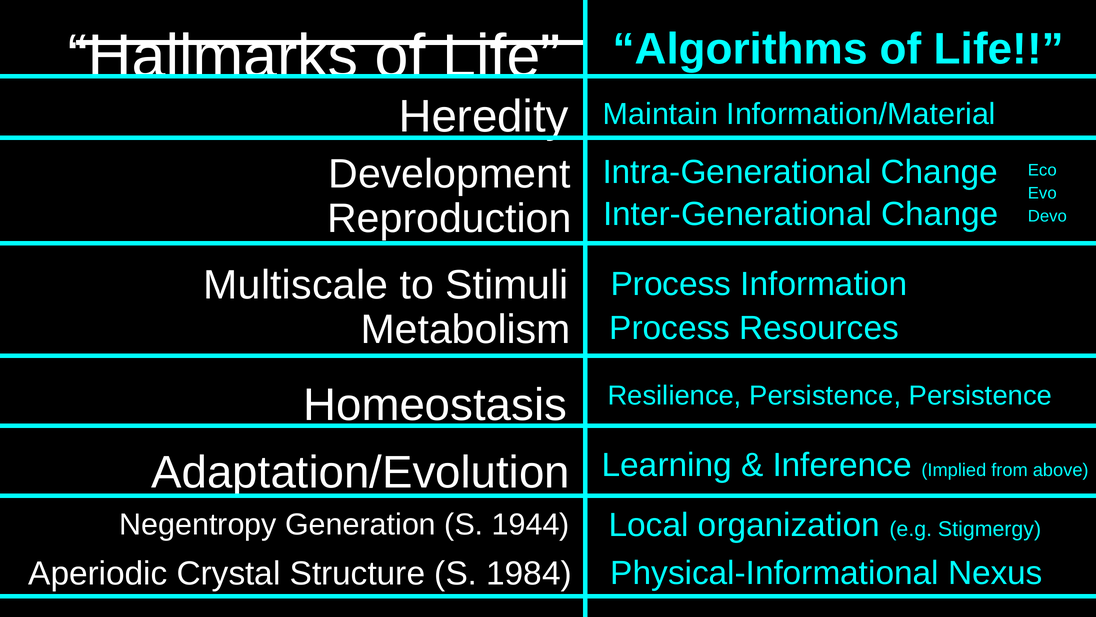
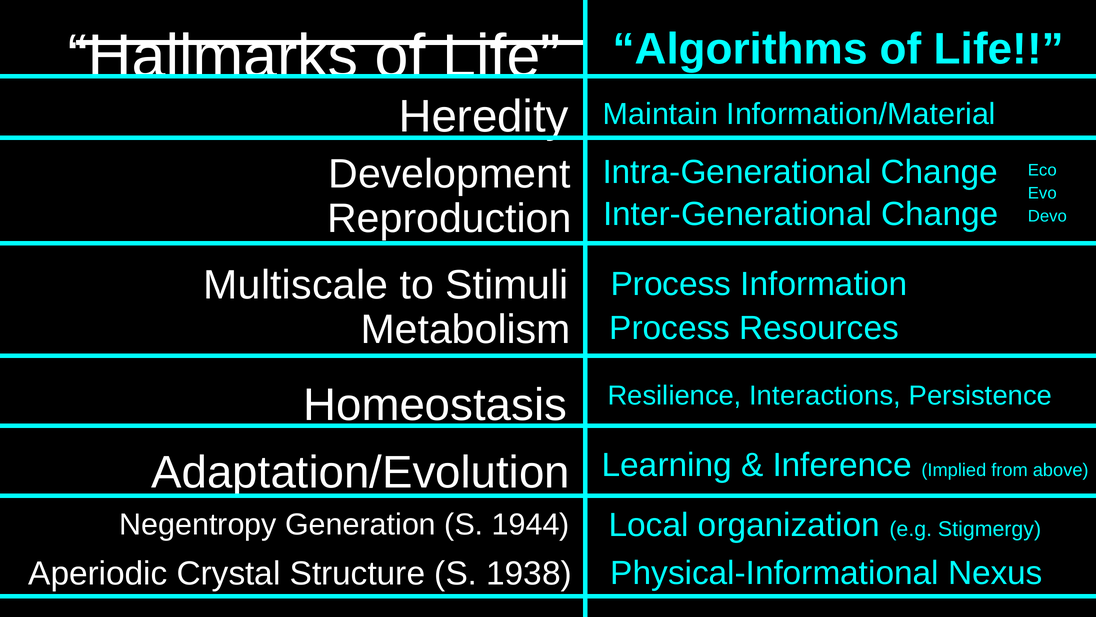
Resilience Persistence: Persistence -> Interactions (825, 395)
1984: 1984 -> 1938 (529, 573)
